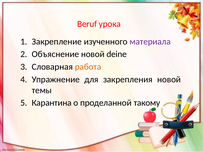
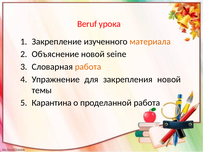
материала colour: purple -> orange (150, 42)
deine: deine -> seine (117, 54)
проделанной такому: такому -> работа (147, 103)
